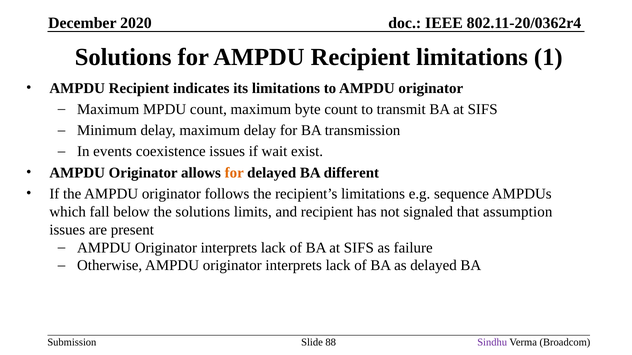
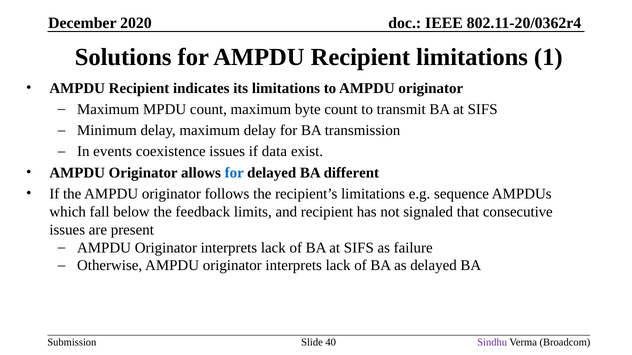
wait: wait -> data (274, 152)
for colour: orange -> blue (234, 173)
the solutions: solutions -> feedback (203, 212)
assumption: assumption -> consecutive (518, 212)
88: 88 -> 40 (331, 343)
